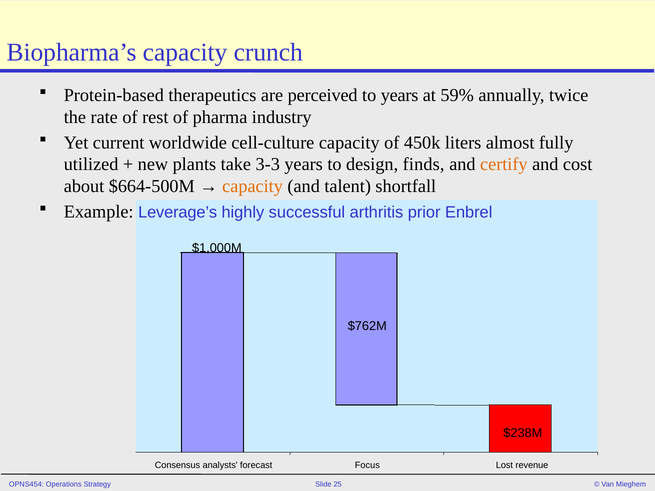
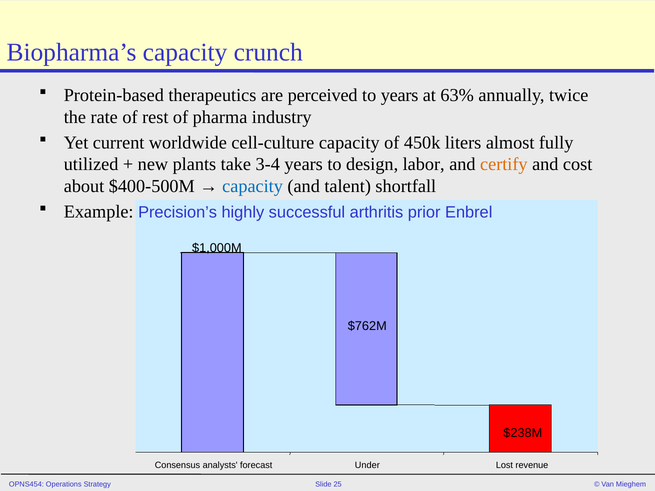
59%: 59% -> 63% (457, 95)
3-3: 3-3 -> 3-4 (268, 164)
finds: finds -> labor (424, 164)
$664-500M: $664-500M -> $400-500M (152, 186)
capacity colour: orange -> blue (253, 186)
Leverage’s: Leverage’s -> Precision’s (178, 212)
Focus: Focus -> Under (367, 465)
